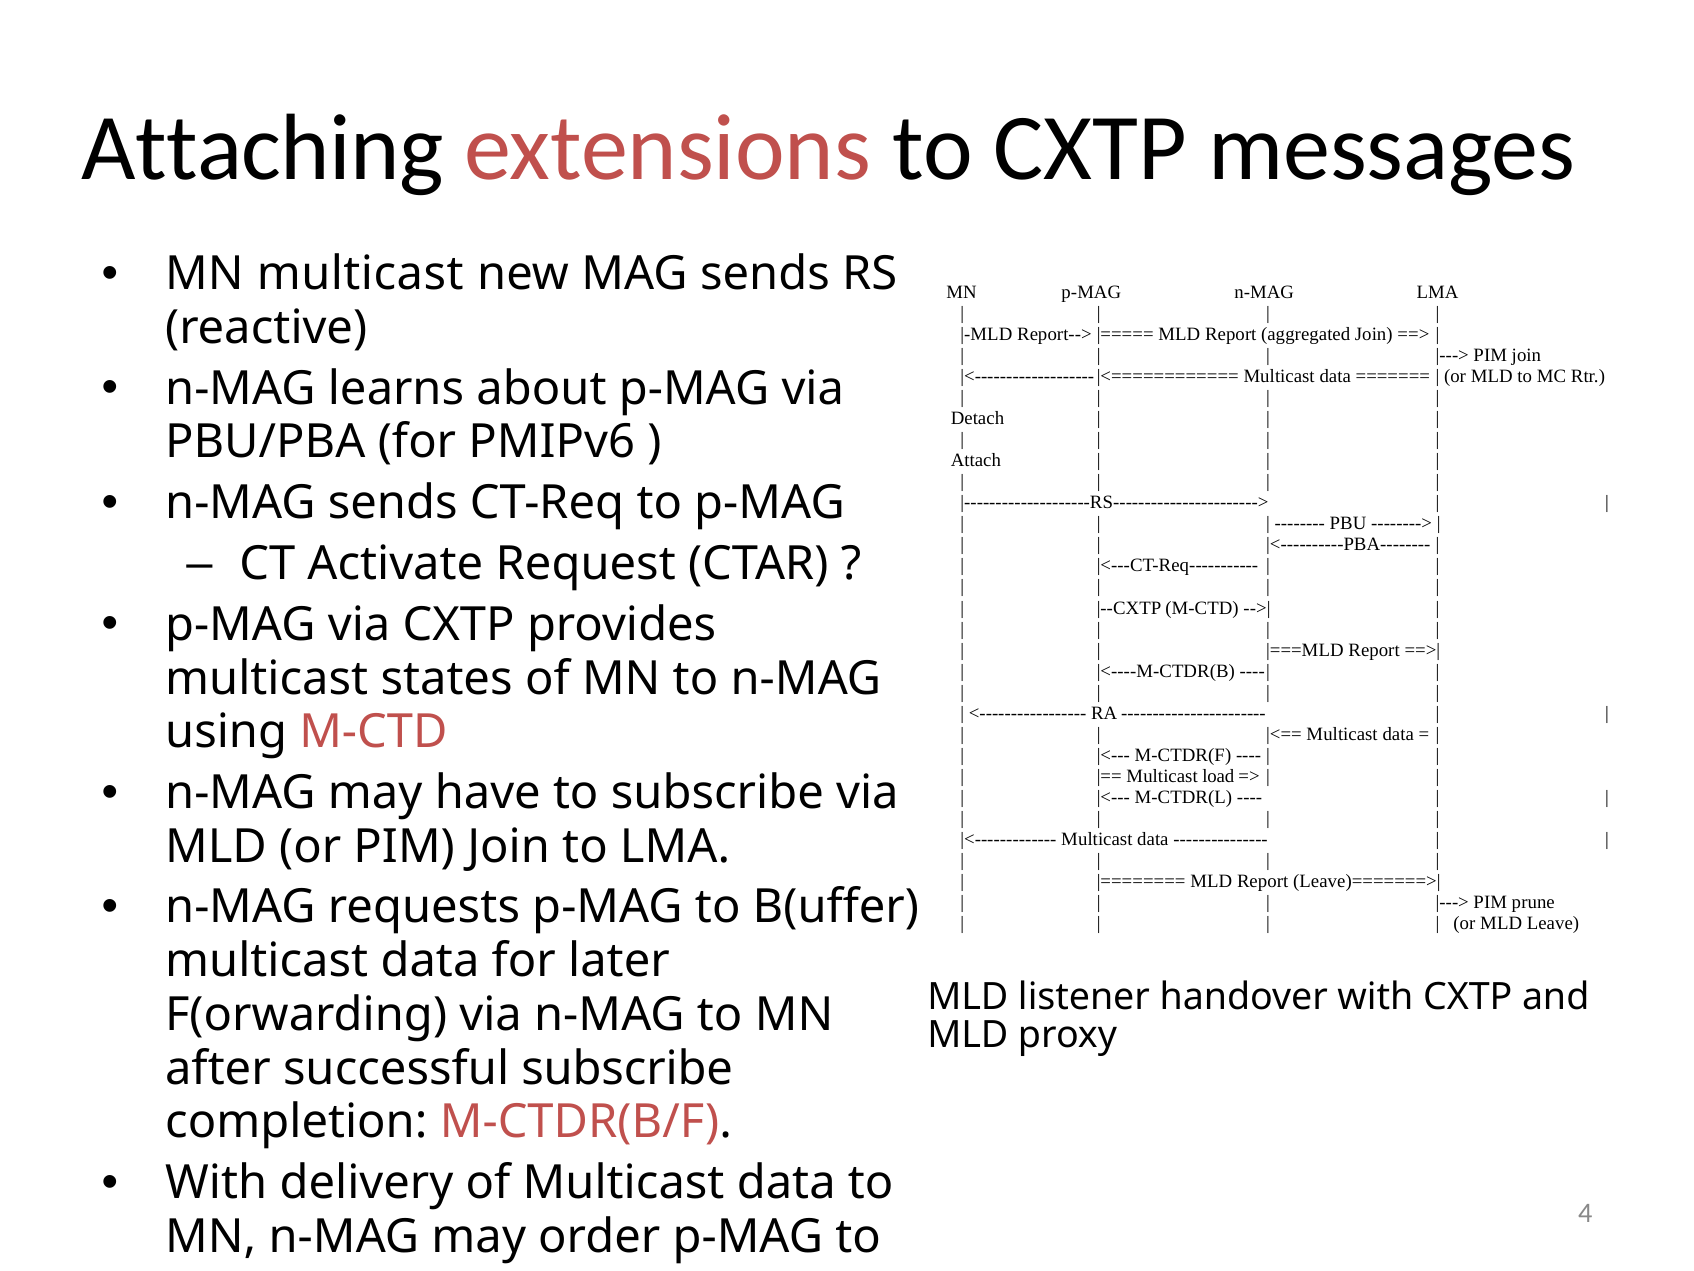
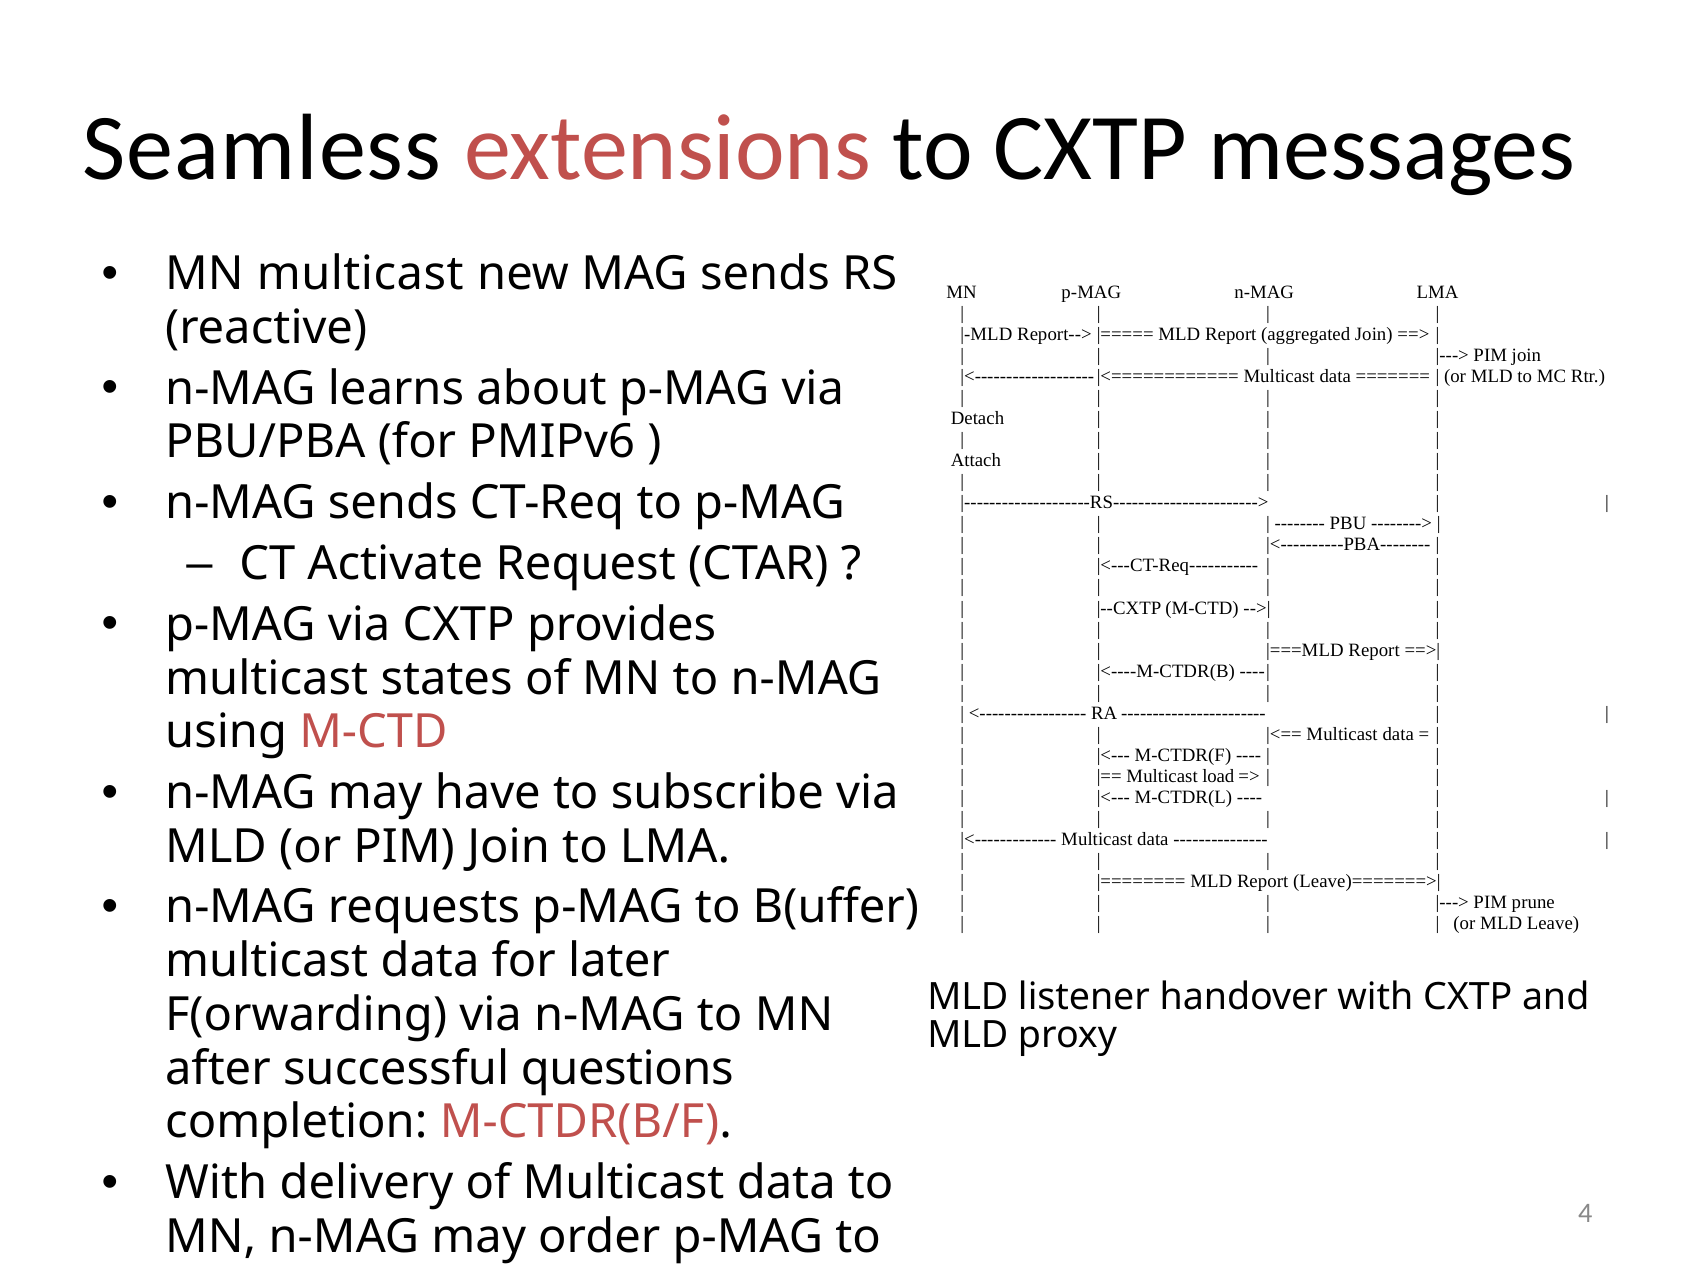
Attaching: Attaching -> Seamless (262, 148)
successful subscribe: subscribe -> questions (627, 1068)
